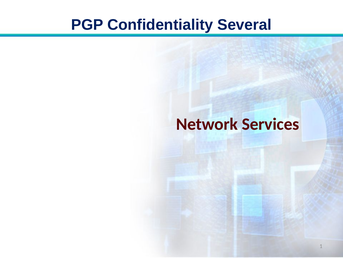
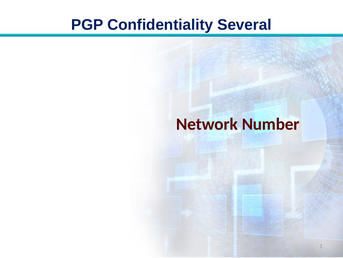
Services: Services -> Number (271, 124)
